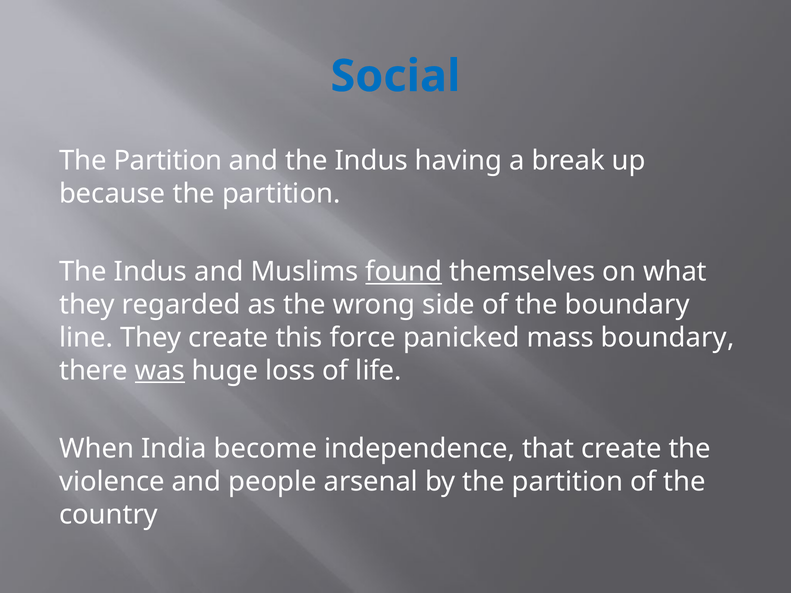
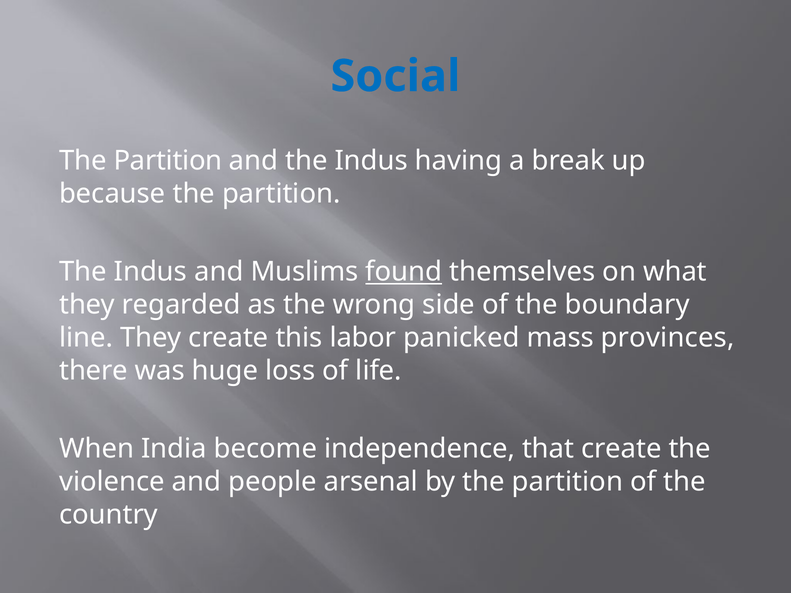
force: force -> labor (363, 338)
mass boundary: boundary -> provinces (668, 338)
was underline: present -> none (160, 371)
